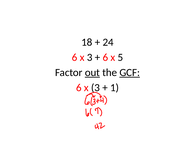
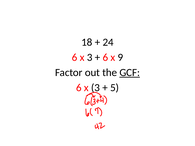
5: 5 -> 9 (120, 58)
out underline: present -> none (92, 73)
1: 1 -> 5 (115, 88)
